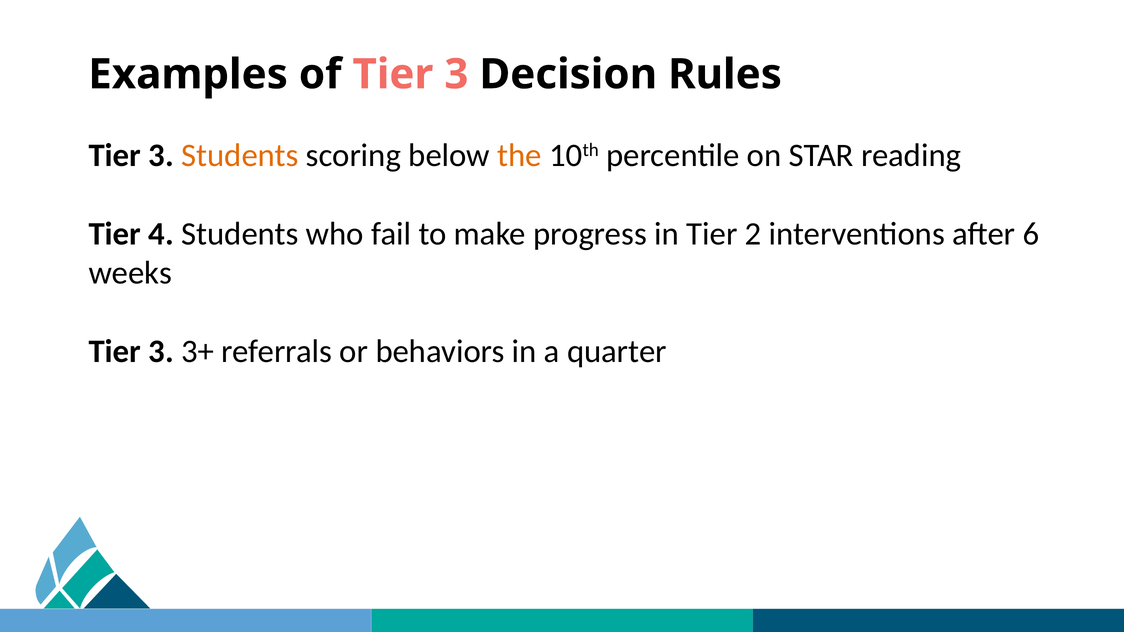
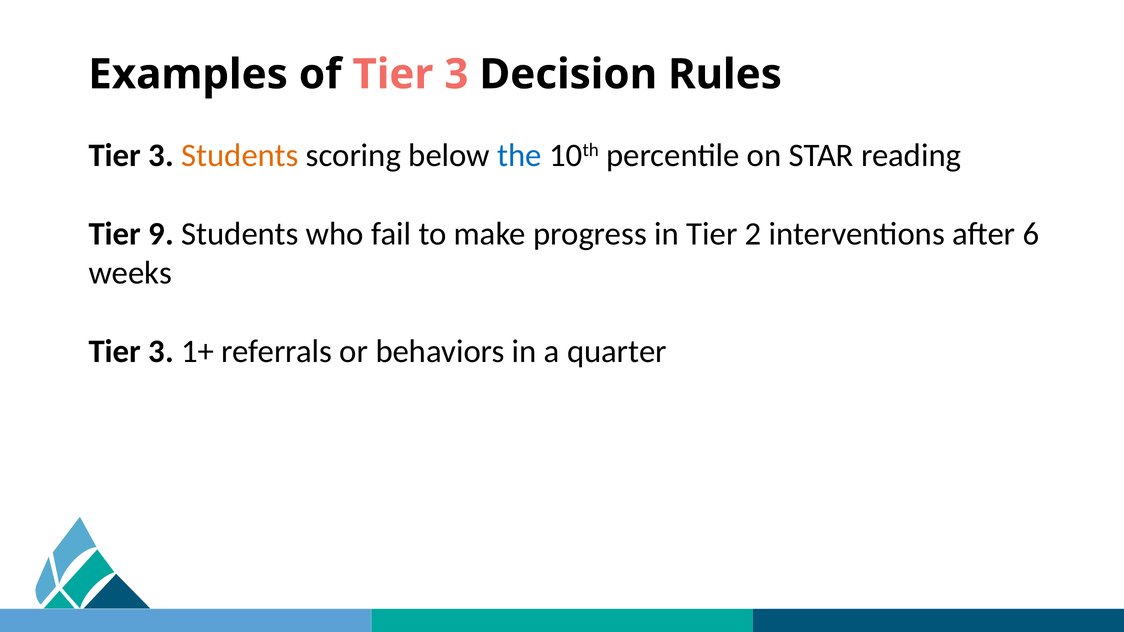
the colour: orange -> blue (520, 155)
4: 4 -> 9 (161, 234)
3+: 3+ -> 1+ (198, 352)
